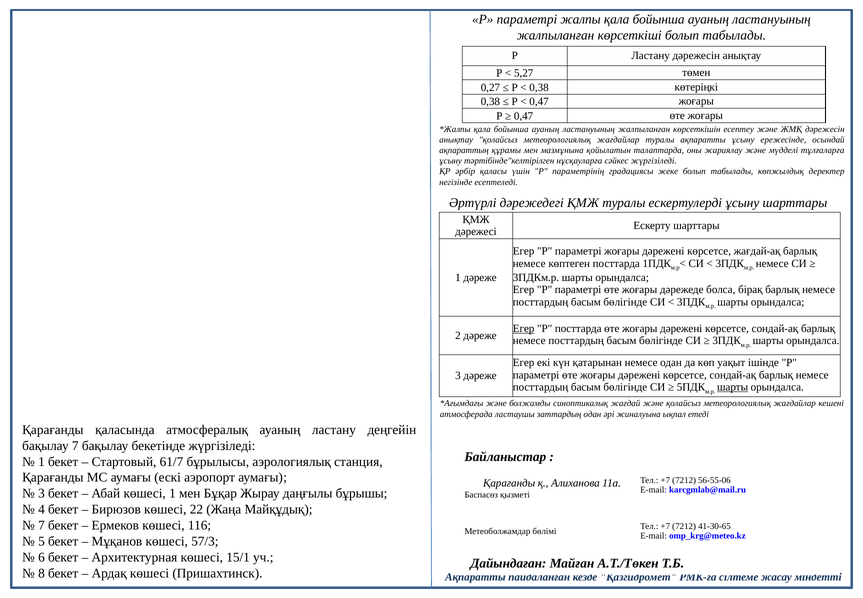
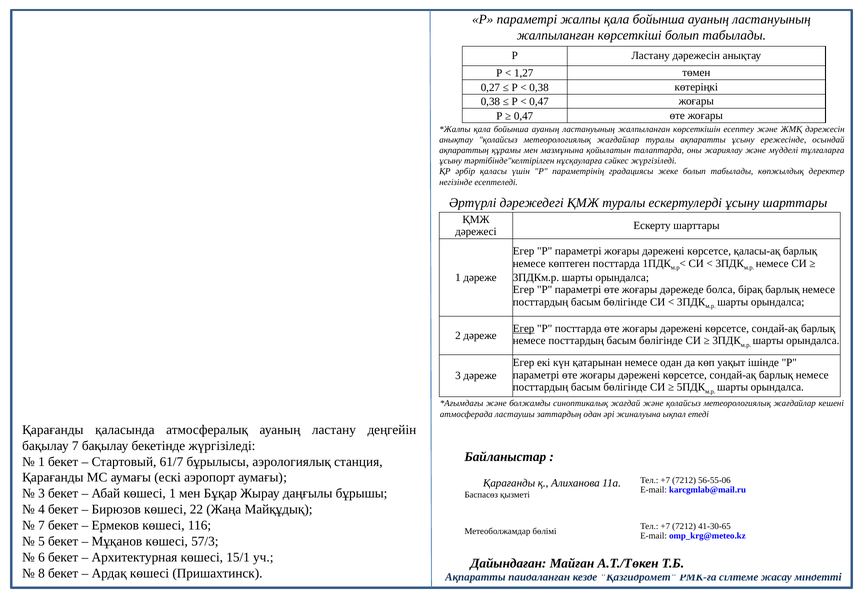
5,27: 5,27 -> 1,27 (524, 73)
жағдай-ақ: жағдай-ақ -> қаласы-ақ (757, 251)
шарты underline: present -> none (733, 387)
